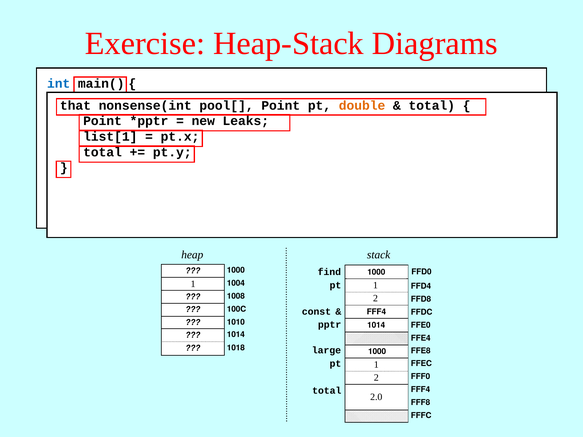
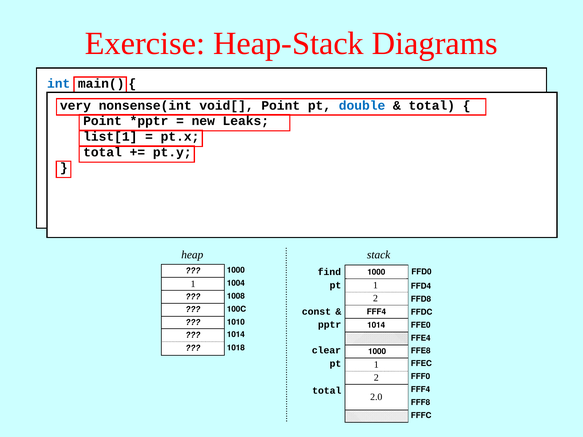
that: that -> very (75, 106)
pool[: pool[ -> void[ (226, 106)
double colour: orange -> blue (362, 106)
large: large -> clear (326, 351)
